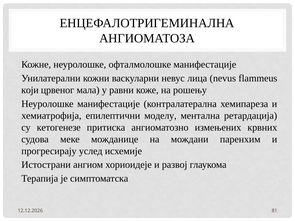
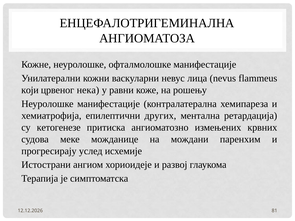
мала: мала -> нека (88, 90)
моделу: моделу -> других (160, 116)
